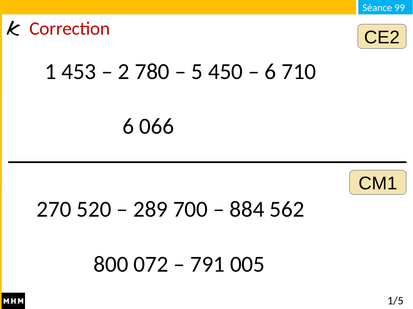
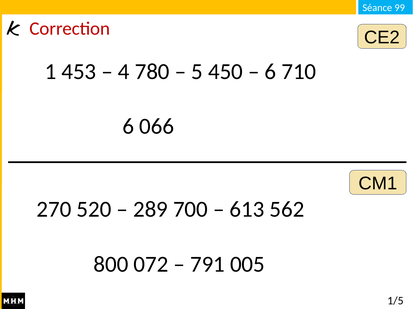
2: 2 -> 4 (124, 72)
884: 884 -> 613 (247, 210)
